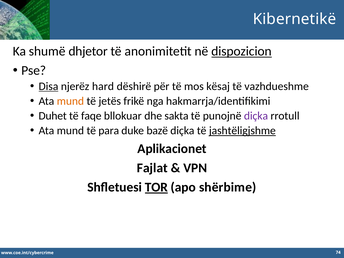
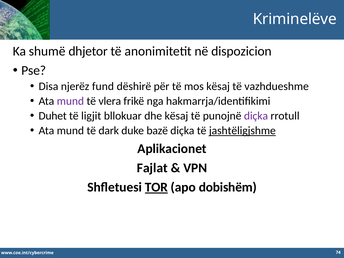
Kibernetikë: Kibernetikë -> Kriminelëve (295, 19)
dispozicion underline: present -> none (242, 51)
Disa underline: present -> none (49, 86)
hard: hard -> fund (103, 86)
mund colour: orange -> purple (70, 101)
jetës: jetës -> vlera (110, 101)
faqe: faqe -> ligjit (91, 116)
dhe sakta: sakta -> kësaj (176, 116)
para: para -> dark (109, 131)
shërbime: shërbime -> dobishëm (228, 187)
